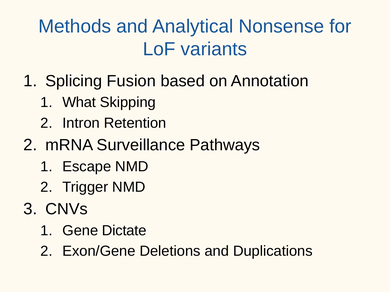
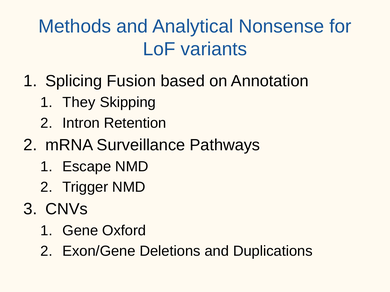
What: What -> They (79, 103)
Dictate: Dictate -> Oxford (124, 231)
